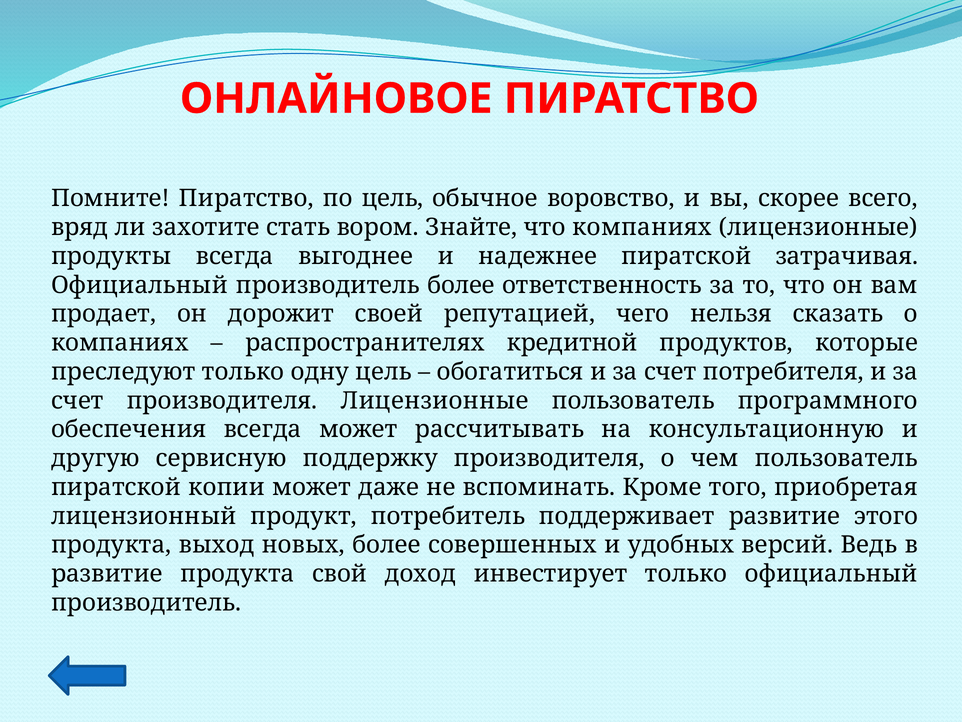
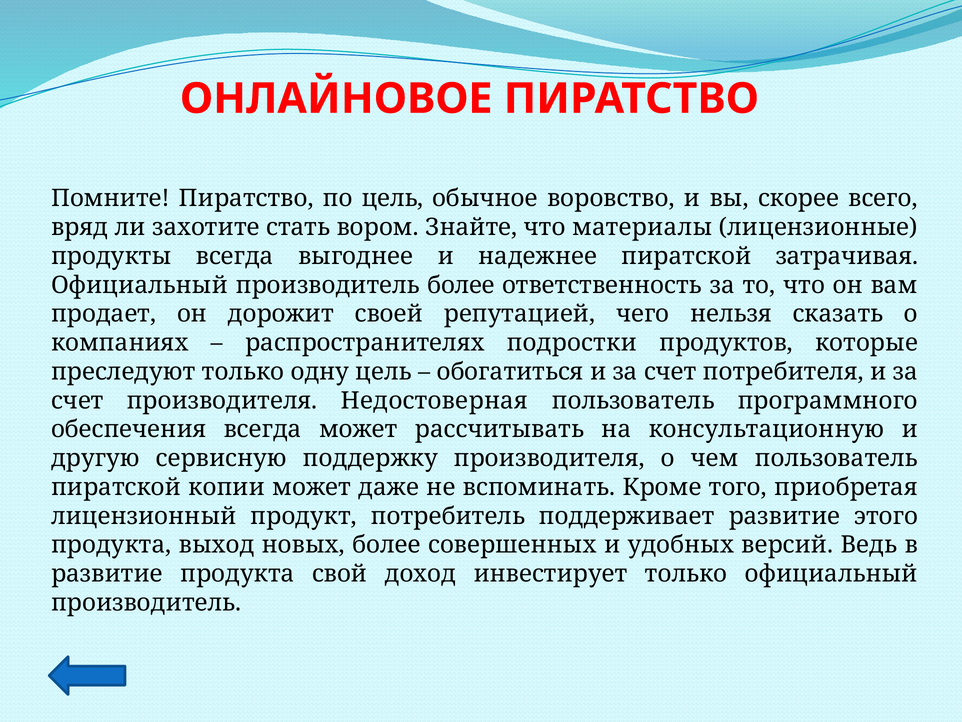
что компаниях: компаниях -> материалы (642, 227)
кредитной: кредитной -> подростки (572, 343)
производителя Лицензионные: Лицензионные -> Недостоверная (435, 400)
